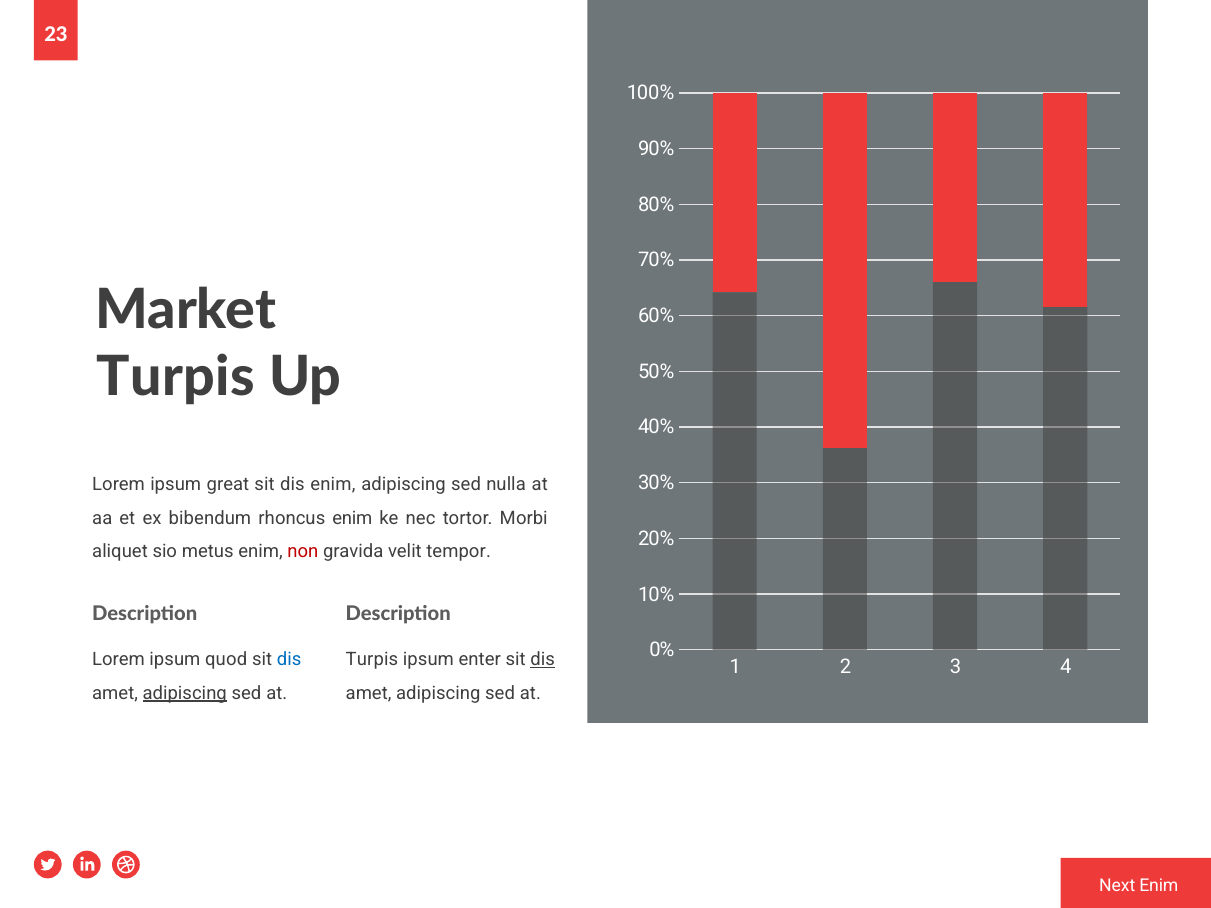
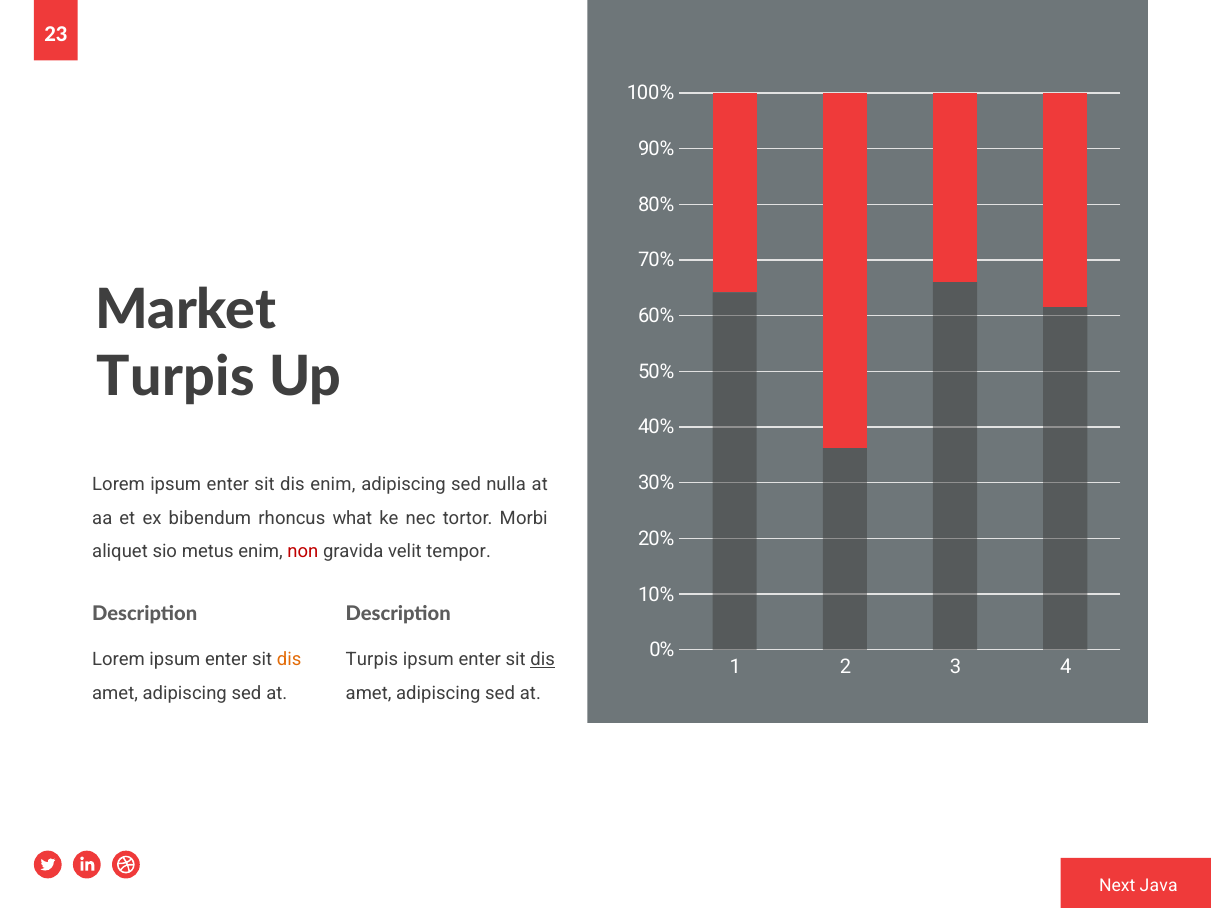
great: great -> enter (228, 485)
rhoncus enim: enim -> what (352, 518)
quod: quod -> enter (226, 660)
dis colour: blue -> orange (289, 660)
adipiscing underline: present -> none (185, 693)
Next Enim: Enim -> Java (1159, 886)
